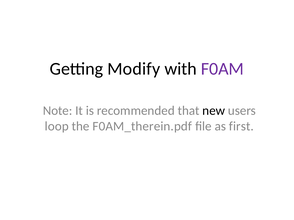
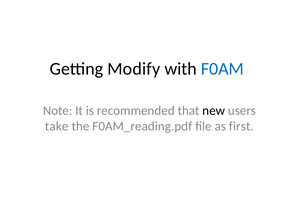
F0AM colour: purple -> blue (222, 69)
loop: loop -> take (57, 126)
F0AM_therein.pdf: F0AM_therein.pdf -> F0AM_reading.pdf (142, 126)
